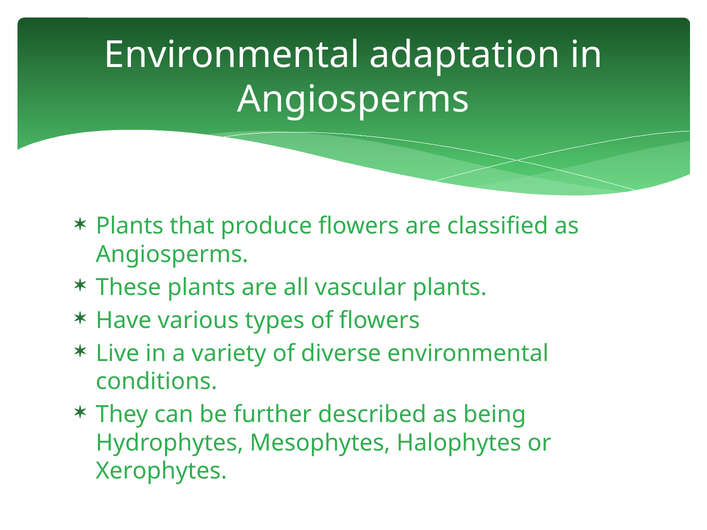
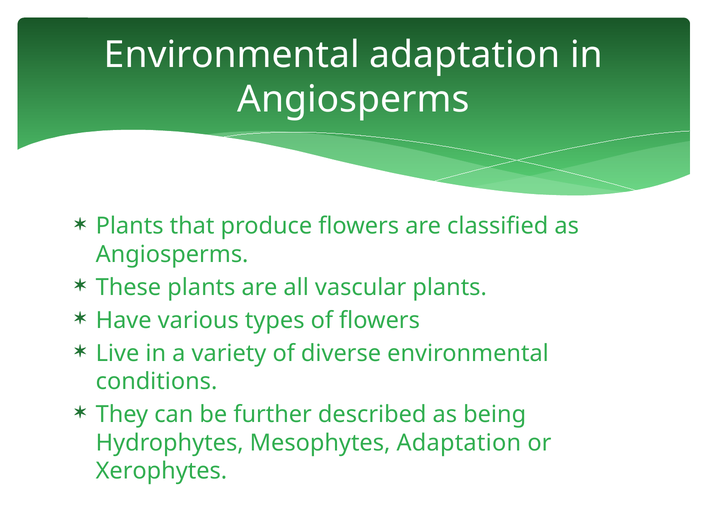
Mesophytes Halophytes: Halophytes -> Adaptation (459, 443)
